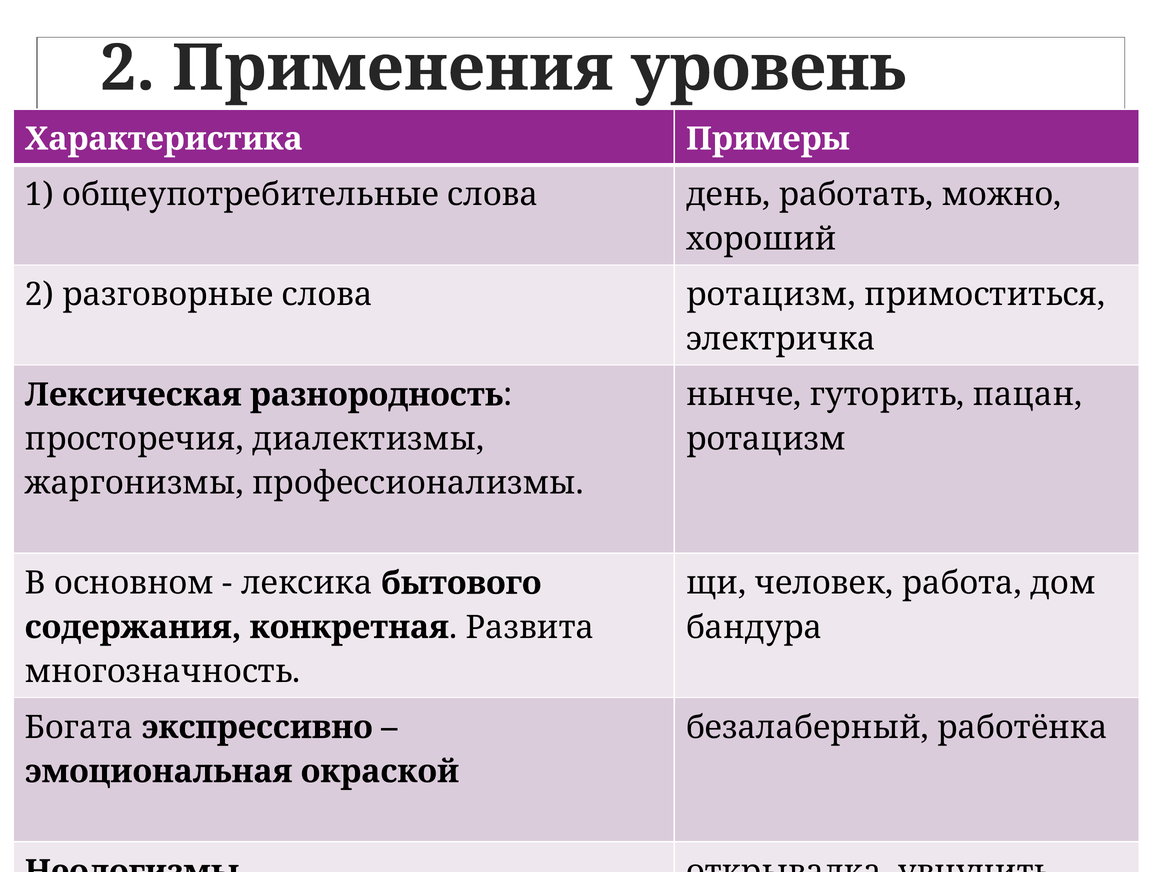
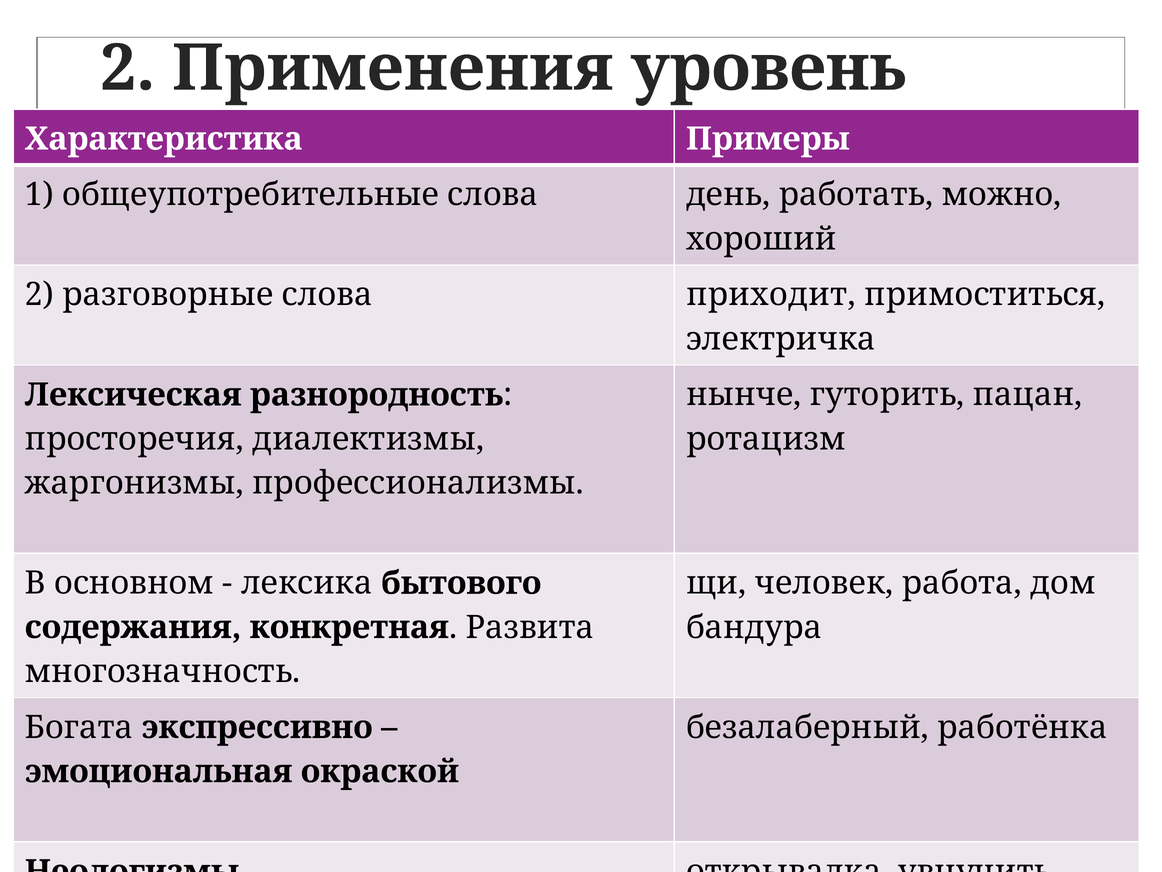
слова ротацизм: ротацизм -> приходит (771, 295)
